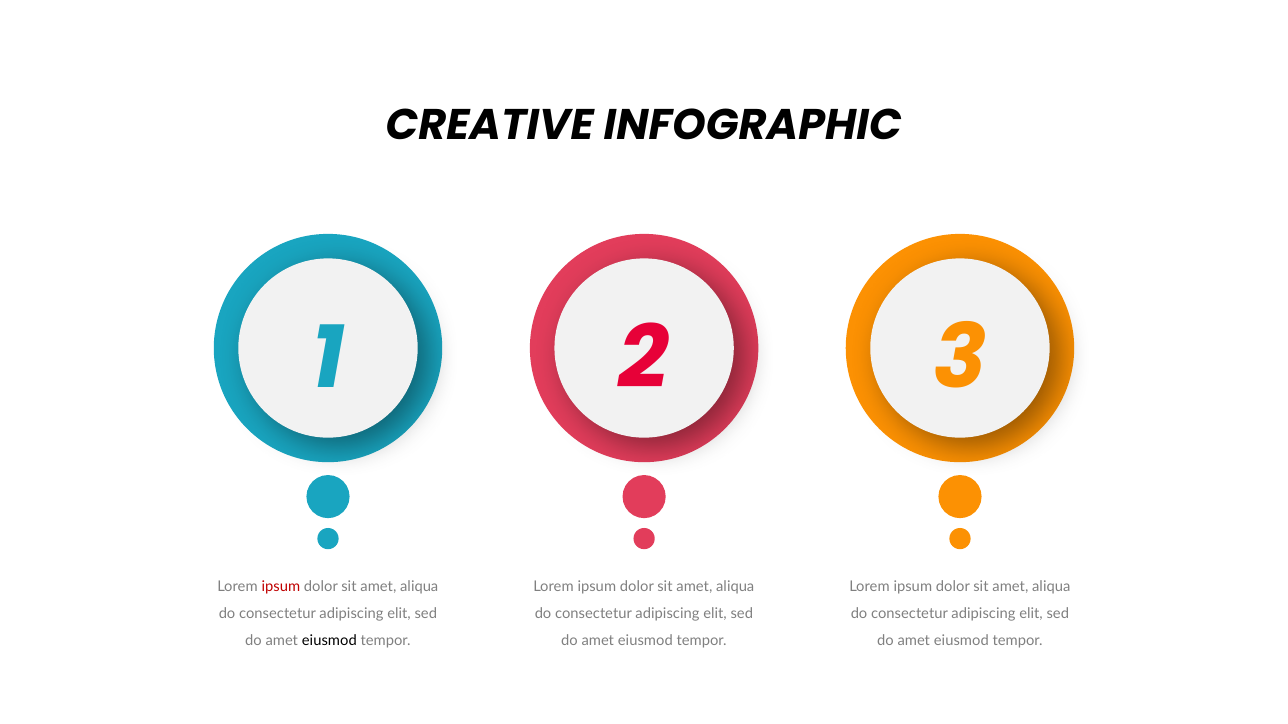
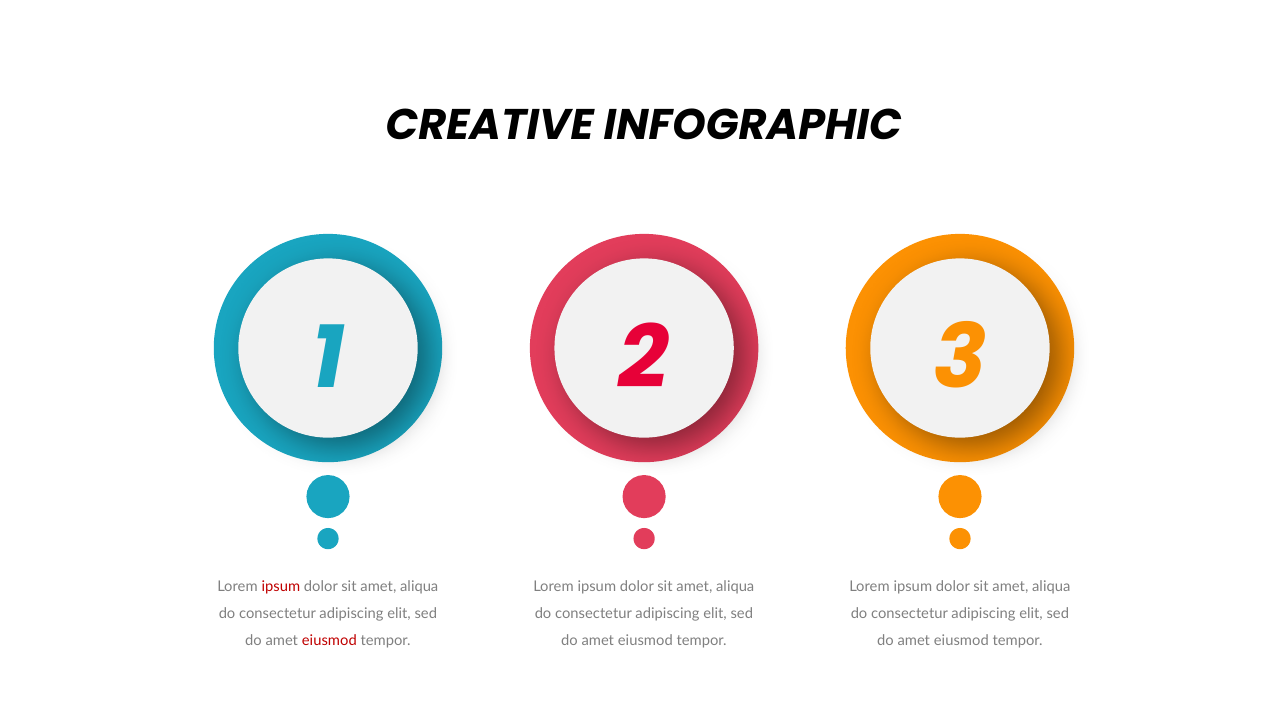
eiusmod colour: black -> red (329, 641)
